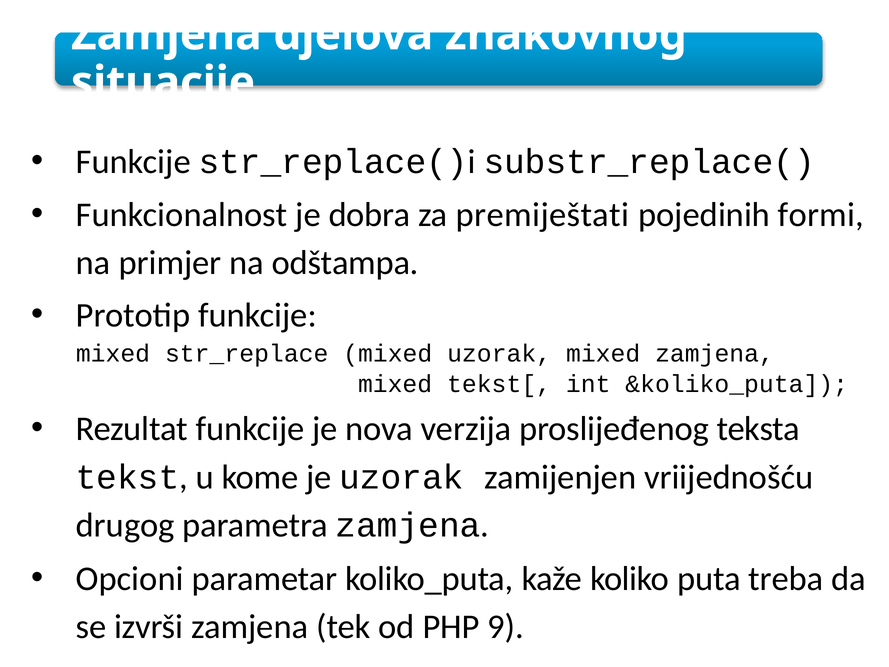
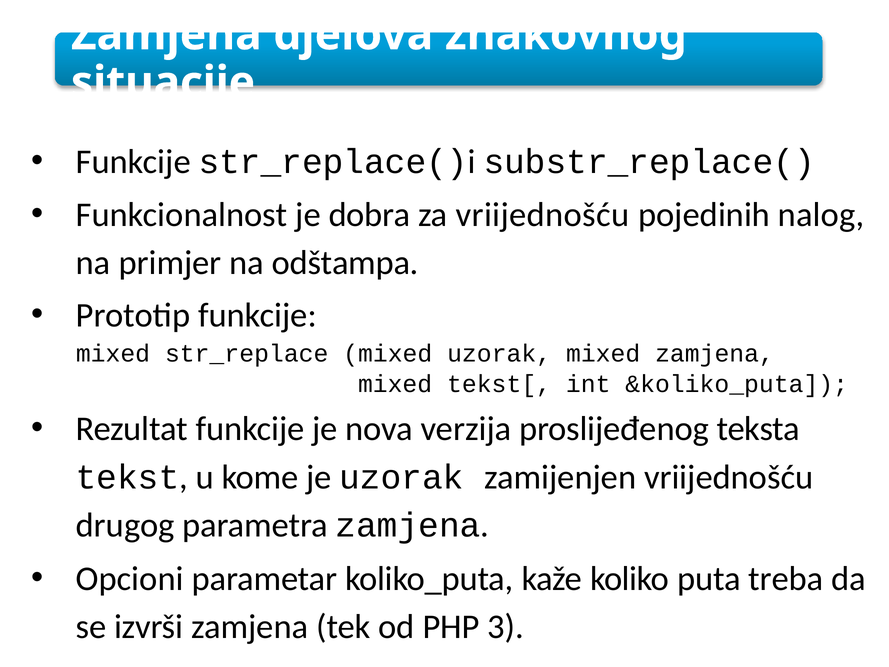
za premiještati: premiještati -> vriijednošću (543, 215)
formi: formi -> nalog (821, 215)
9: 9 -> 3 (506, 627)
